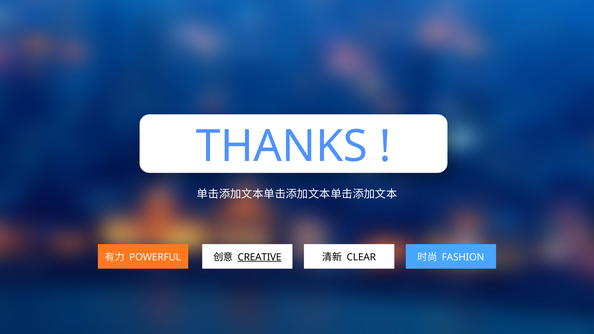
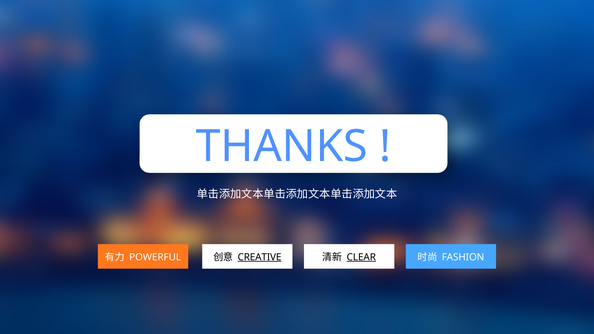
CLEAR underline: none -> present (361, 257)
